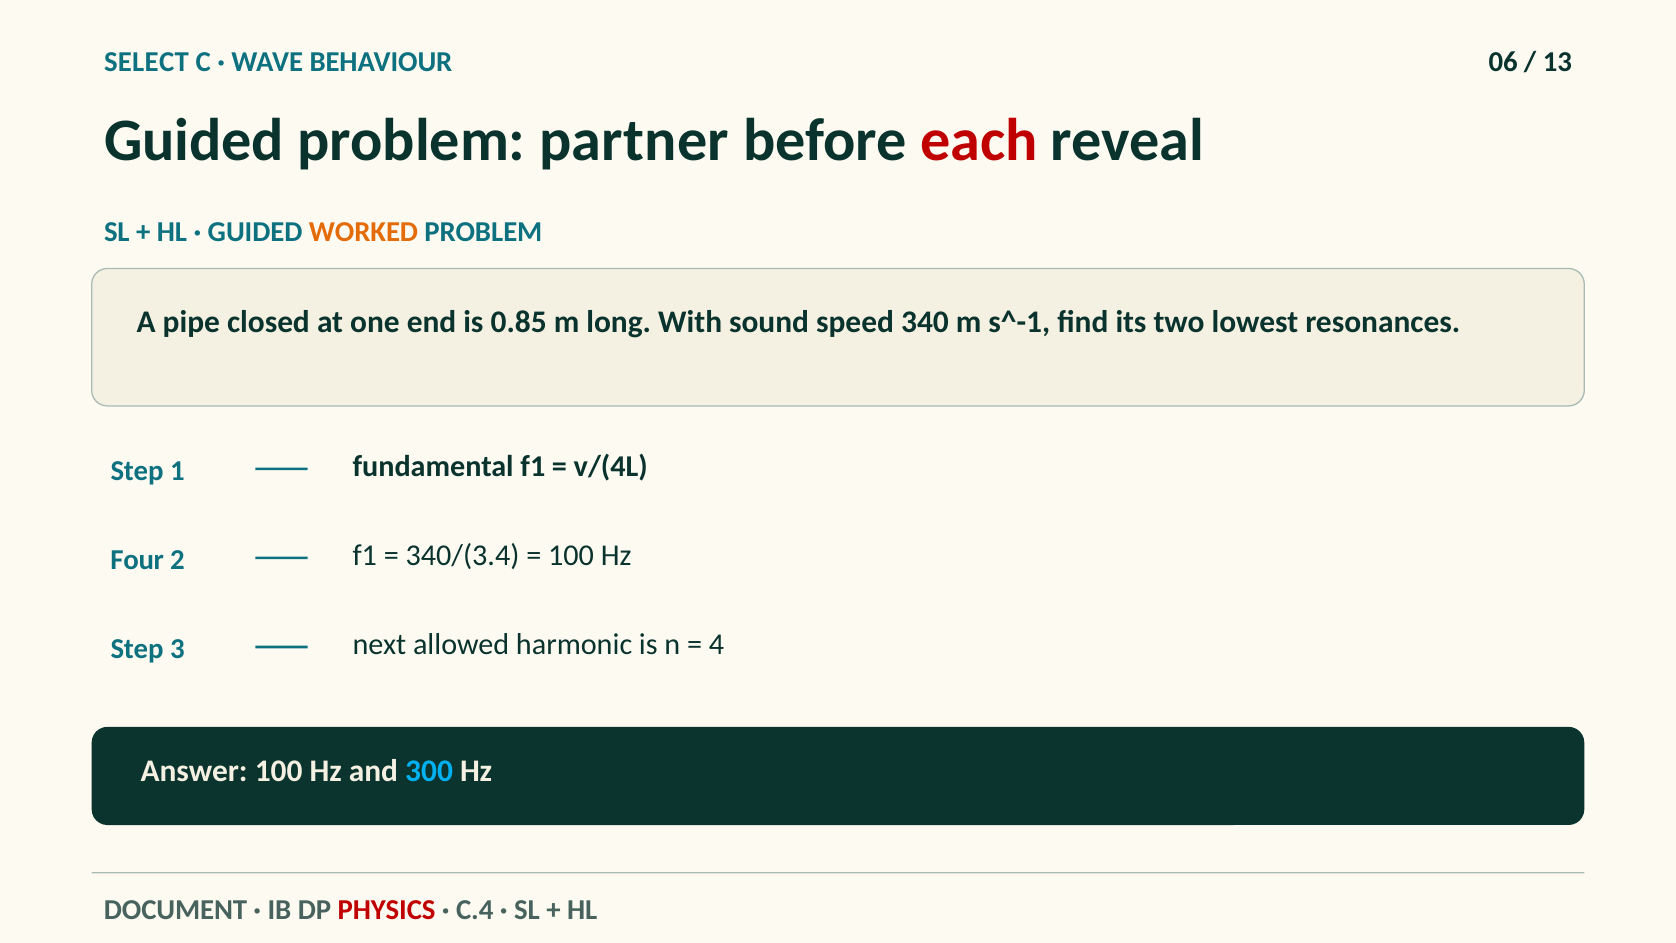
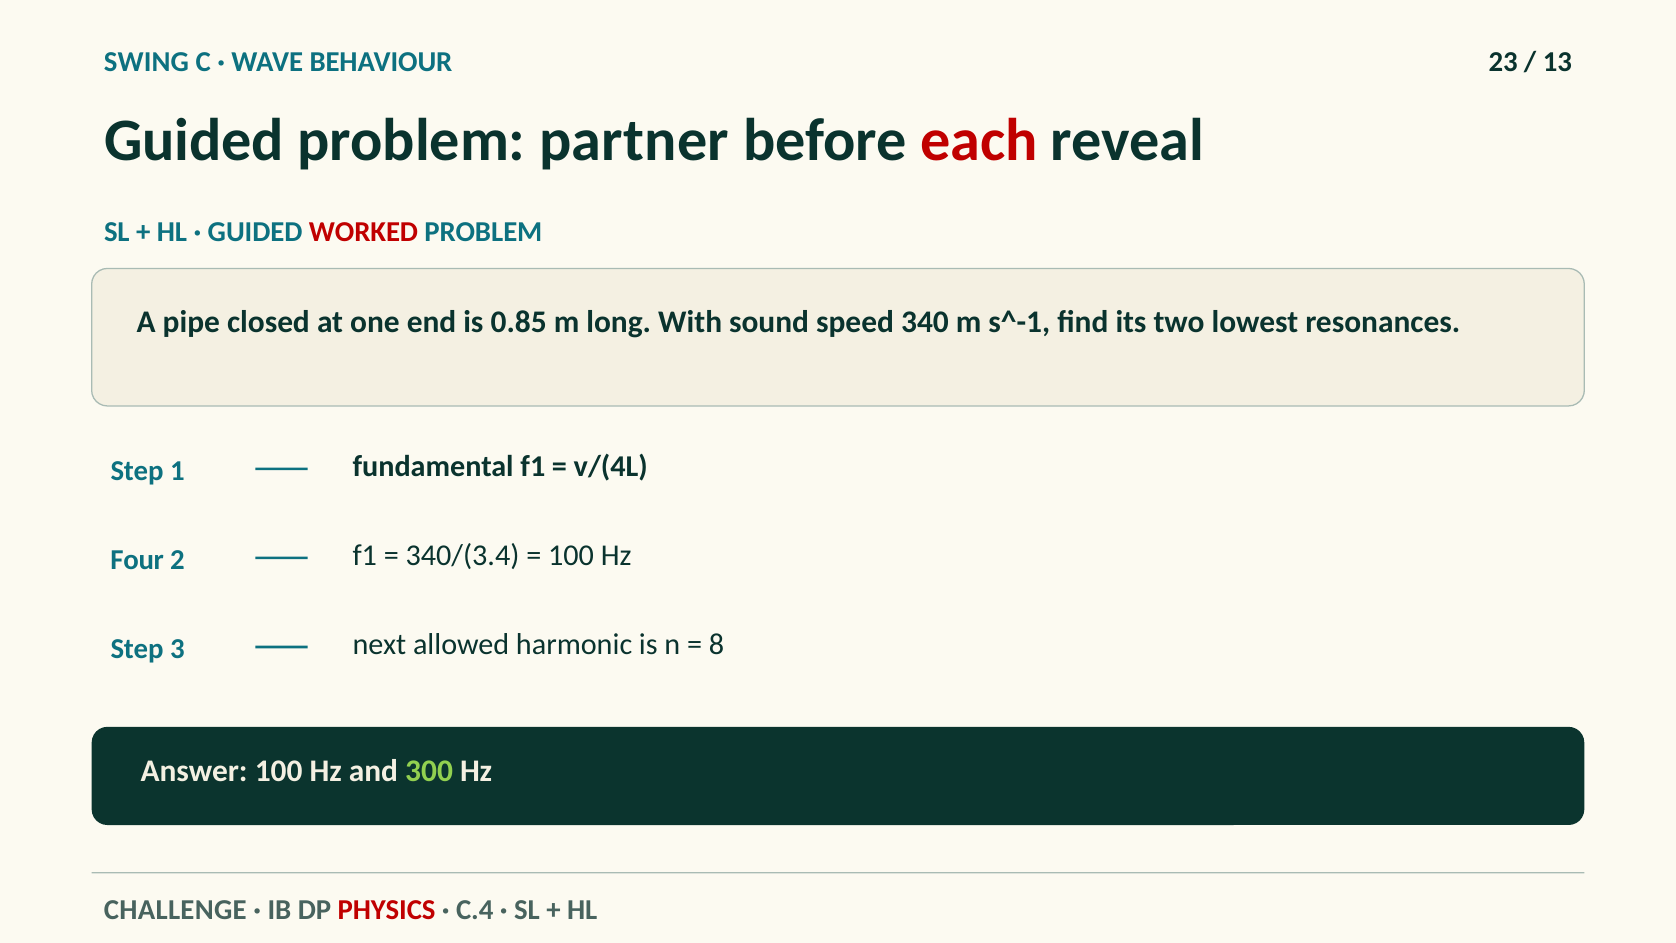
SELECT: SELECT -> SWING (147, 62)
06: 06 -> 23 (1503, 62)
WORKED colour: orange -> red (364, 232)
4: 4 -> 8 (717, 644)
300 colour: light blue -> light green (429, 771)
DOCUMENT: DOCUMENT -> CHALLENGE (175, 909)
